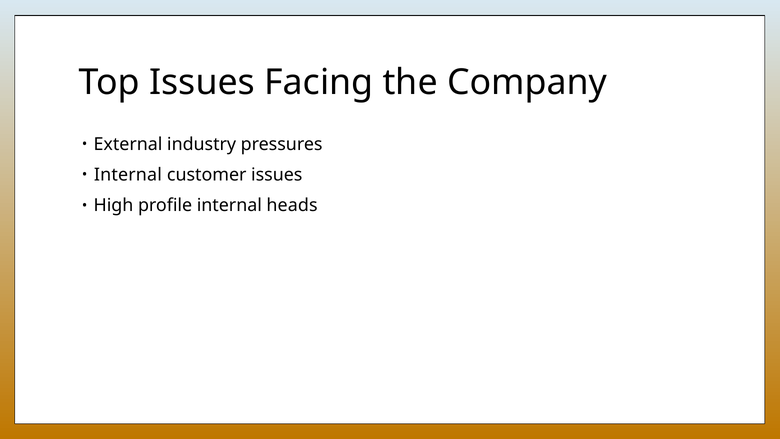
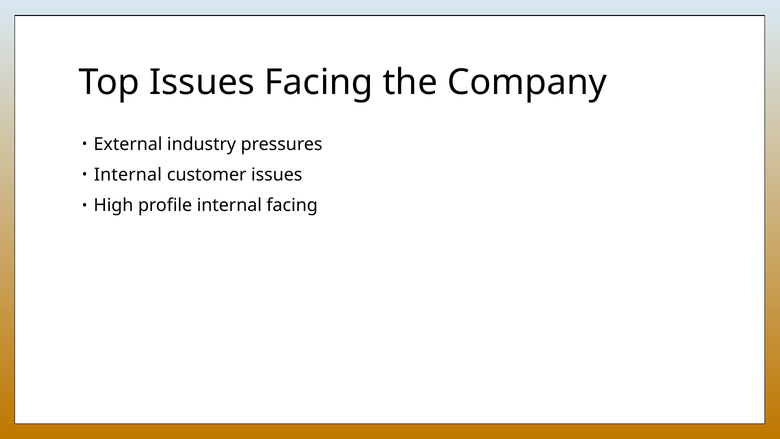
internal heads: heads -> facing (292, 205)
